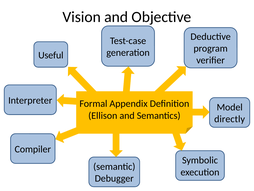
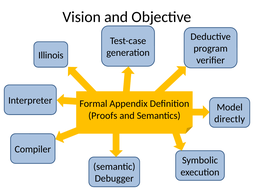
Useful: Useful -> Illinois (51, 55)
Ellison: Ellison -> Proofs (103, 115)
